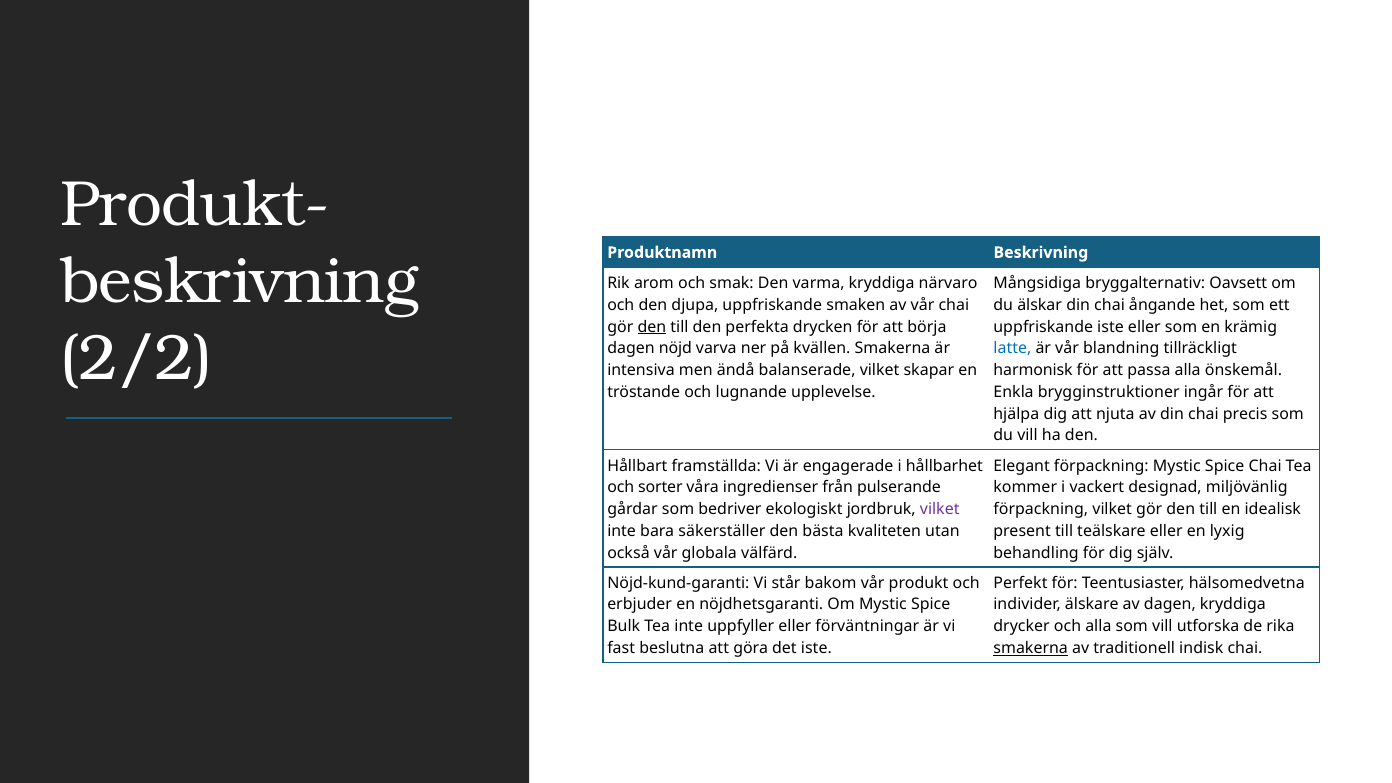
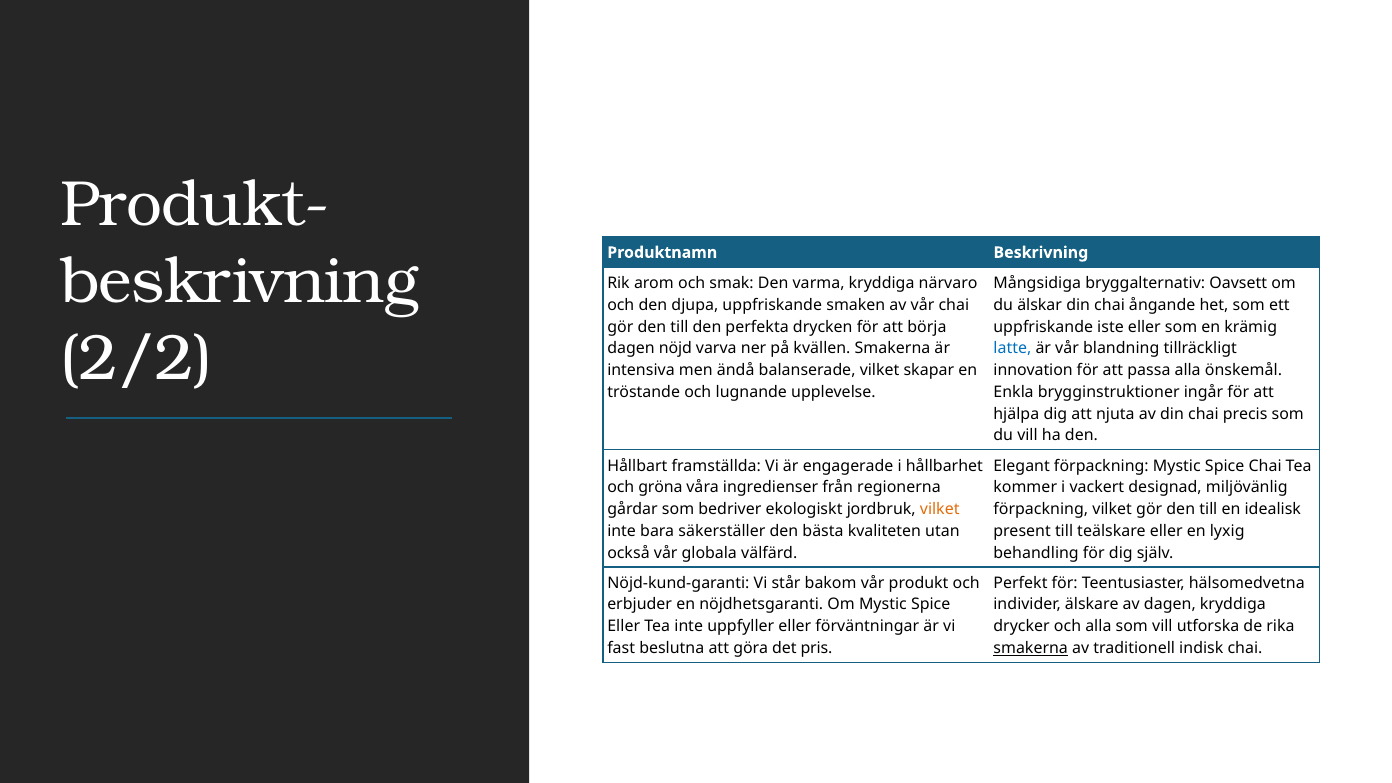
den underline: present -> none (652, 327)
harmonisk: harmonisk -> innovation (1033, 370)
sorter: sorter -> gröna (660, 488)
pulserande: pulserande -> regionerna (899, 488)
vilket colour: purple -> orange (940, 509)
Bulk: Bulk -> Eller (624, 626)
det iste: iste -> pris (816, 648)
